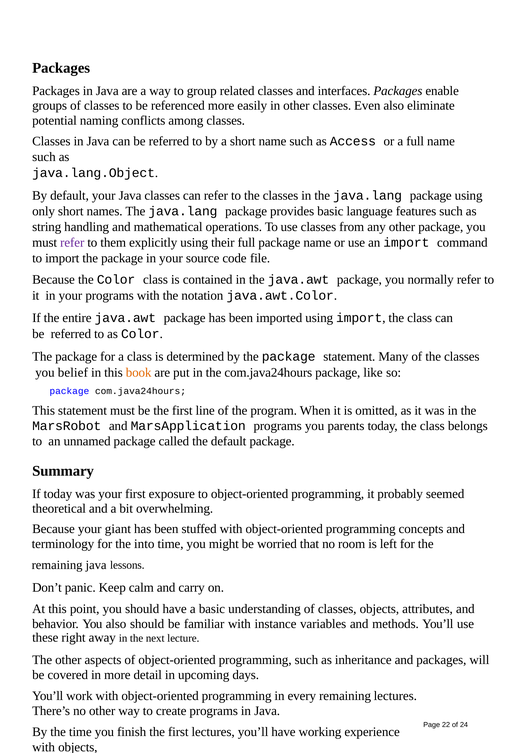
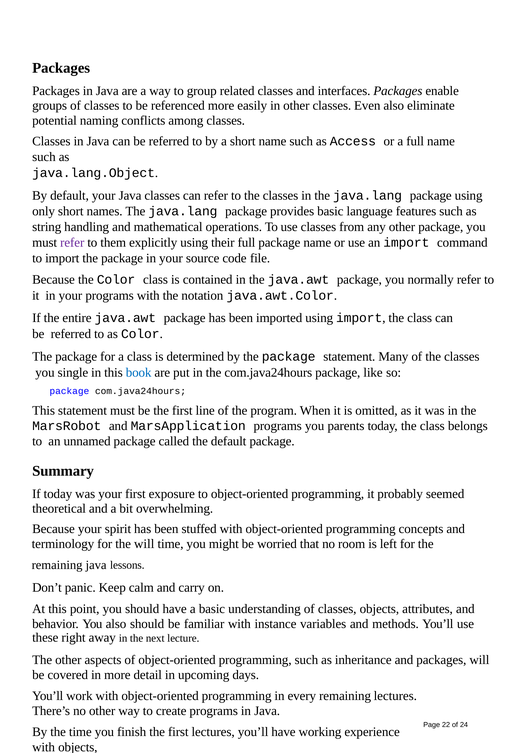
belief: belief -> single (73, 372)
book colour: orange -> blue (139, 372)
giant: giant -> spirit (118, 529)
the into: into -> will (144, 544)
